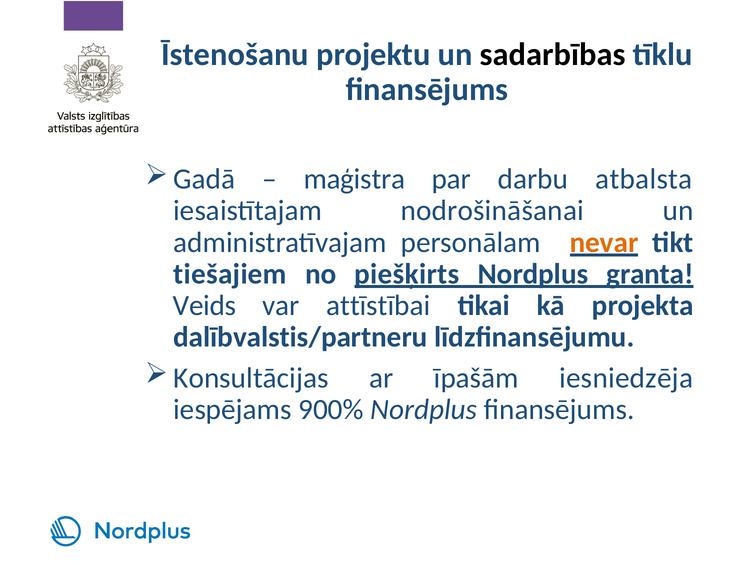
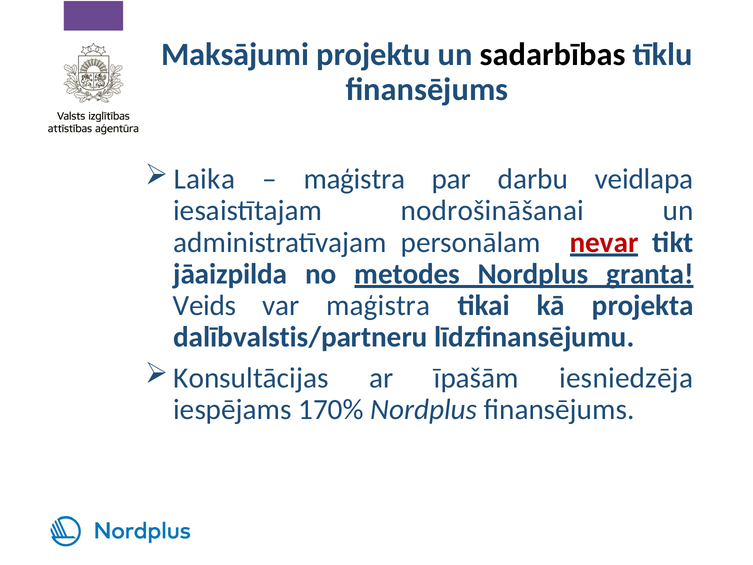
Īstenošanu: Īstenošanu -> Maksājumi (235, 54)
Gadā: Gadā -> Laika (204, 179)
atbalsta: atbalsta -> veidlapa (644, 179)
nevar colour: orange -> red (604, 242)
tiešajiem: tiešajiem -> jāaizpilda (230, 274)
piešķirts: piešķirts -> metodes (407, 274)
var attīstībai: attīstībai -> maģistra (378, 305)
900%: 900% -> 170% (331, 409)
